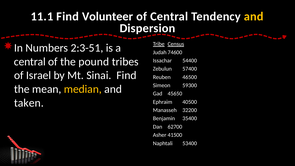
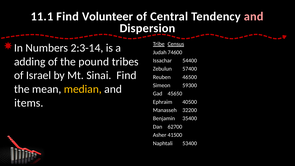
and colour: yellow -> pink (254, 16)
2:3-51: 2:3-51 -> 2:3-14 (87, 48)
central: central -> adding (30, 62)
taken: taken -> items (29, 103)
